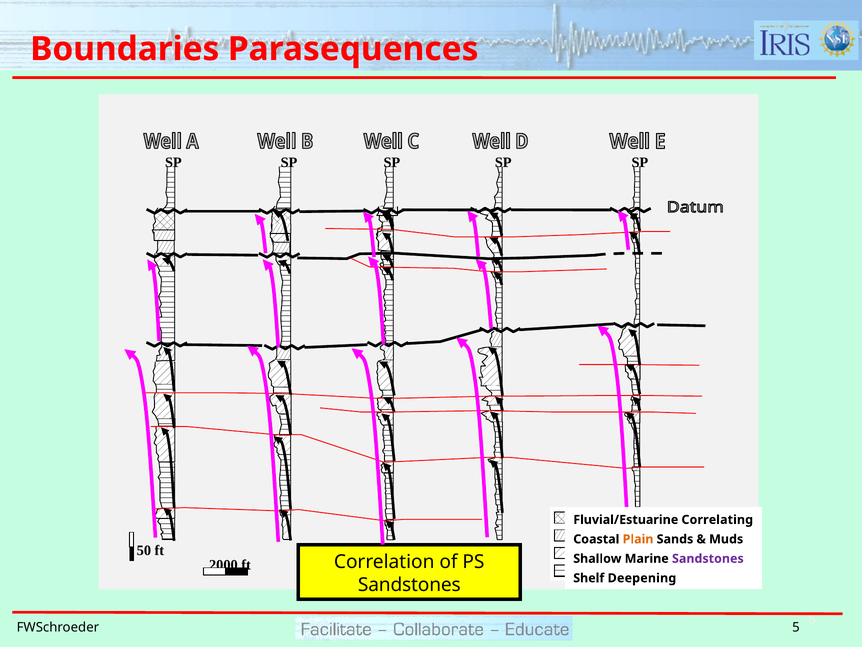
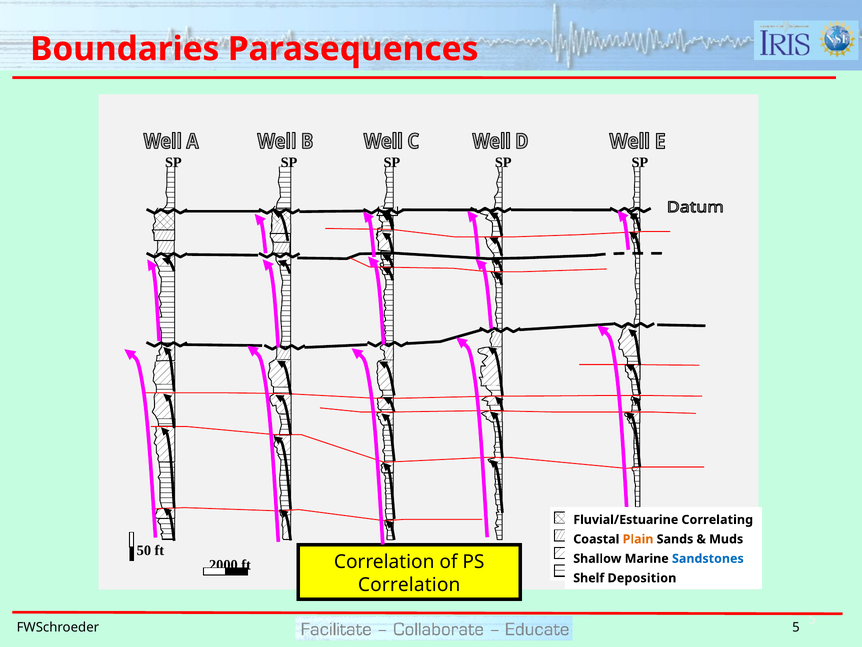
Sandstones colour: purple -> blue (708, 558)
Deepening: Deepening -> Deposition (642, 578)
Sandstones: Sandstones -> Correlation (409, 584)
